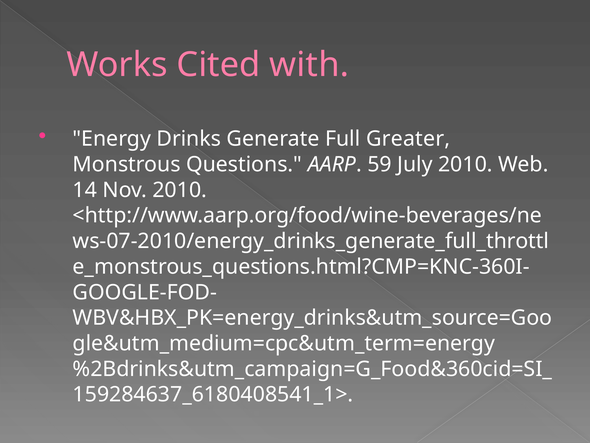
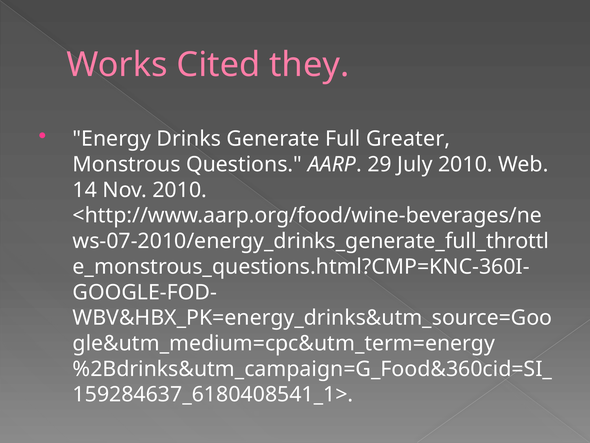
with: with -> they (309, 65)
59: 59 -> 29 (380, 164)
